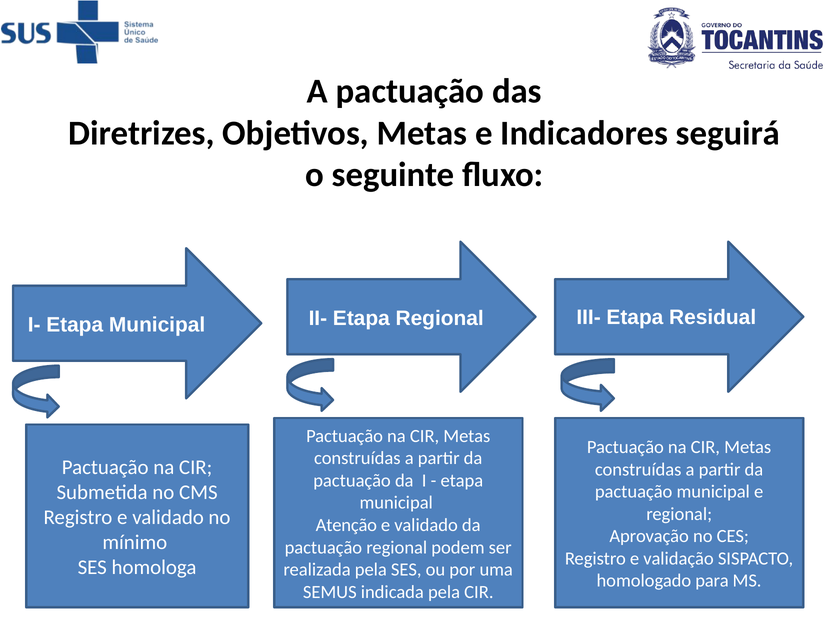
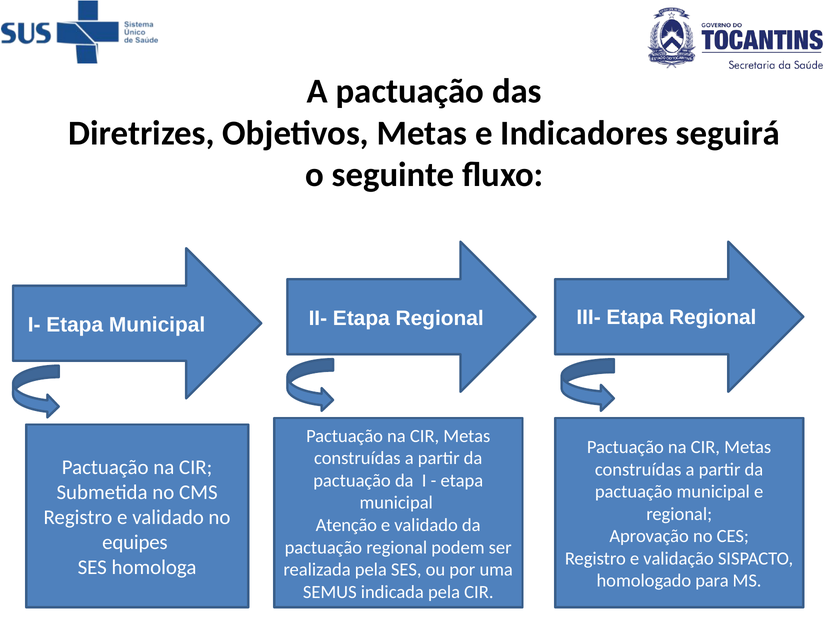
III- Etapa Residual: Residual -> Regional (713, 317)
mínimo: mínimo -> equipes (135, 542)
